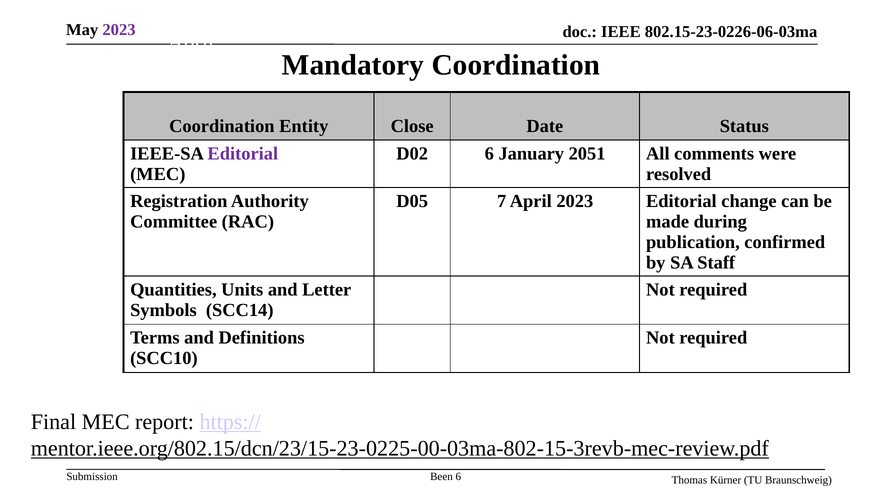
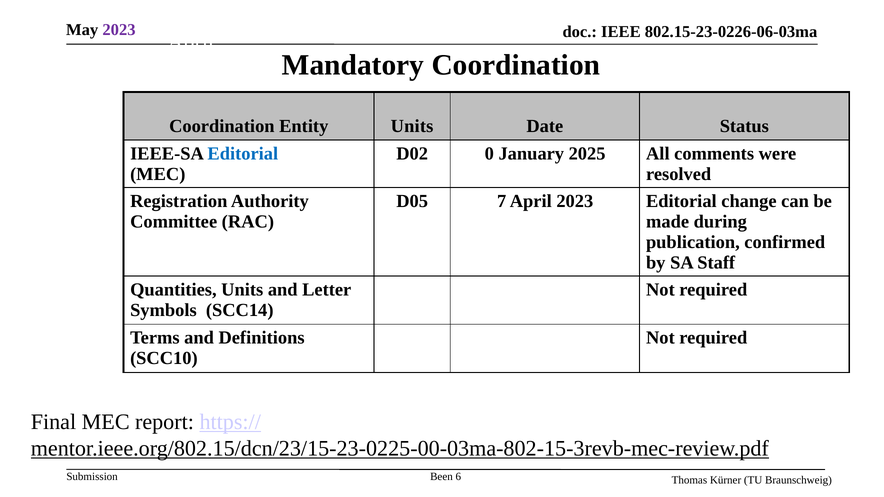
Entity Close: Close -> Units (412, 126)
Editorial colour: purple -> blue (243, 154)
D02 6: 6 -> 0 (489, 154)
2051: 2051 -> 2025 (587, 154)
